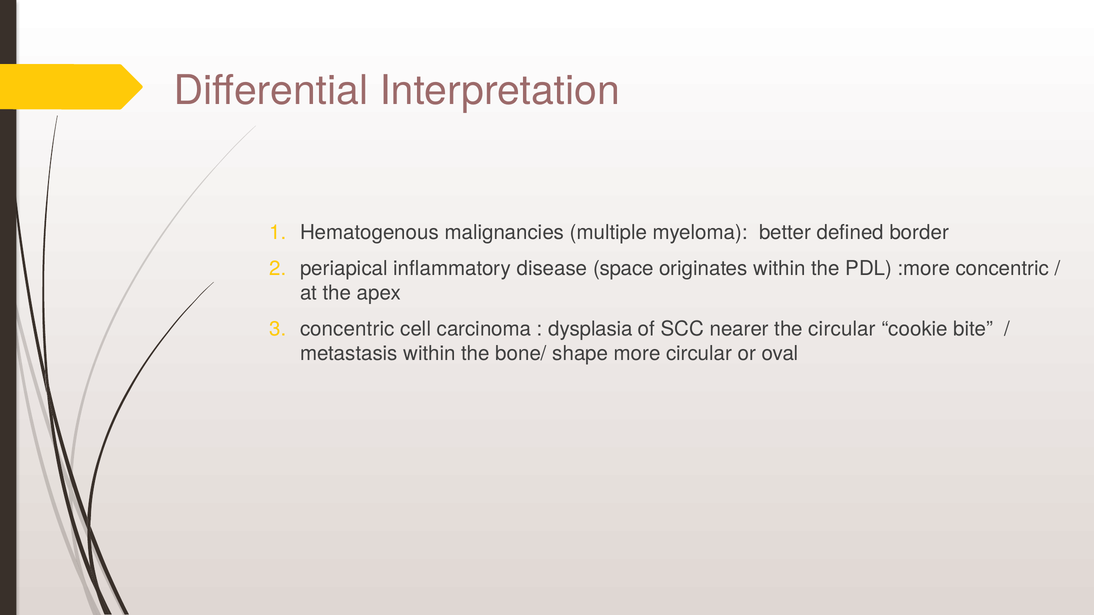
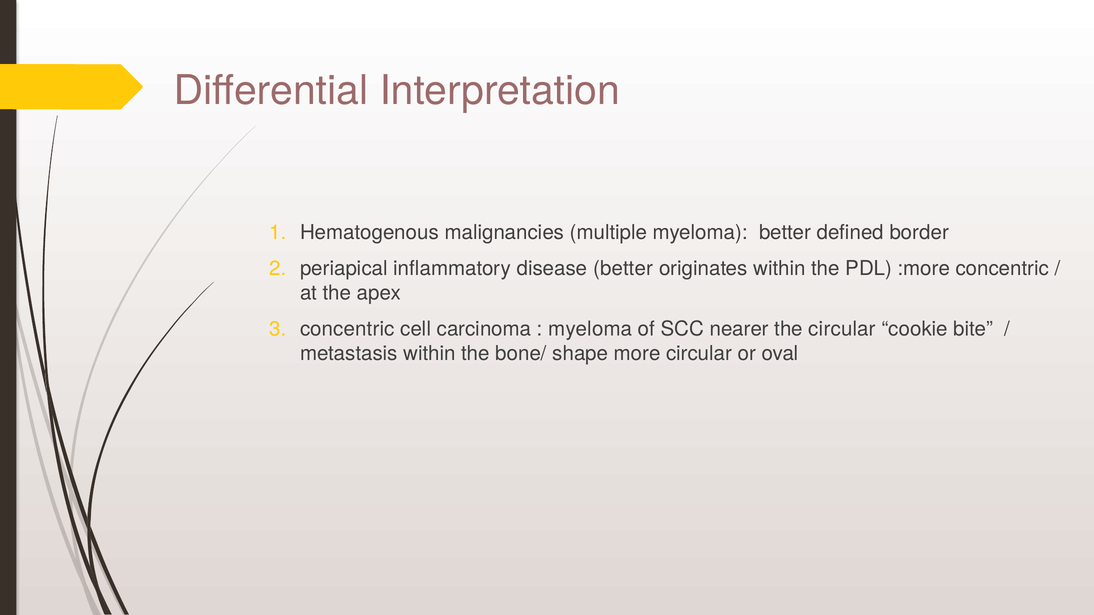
disease space: space -> better (623, 269)
dysplasia: dysplasia -> myeloma (590, 329)
